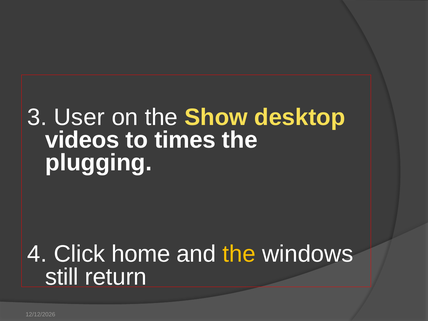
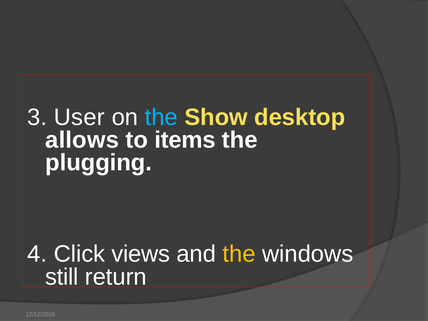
the colour: white -> light blue (161, 117)
videos: videos -> allows (82, 140)
times: times -> items (185, 140)
home: home -> views (141, 254)
